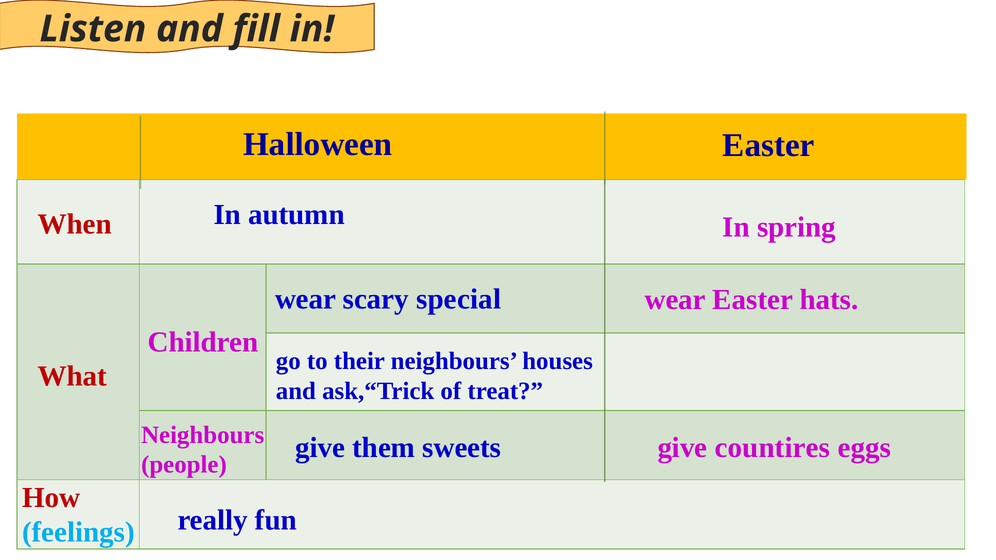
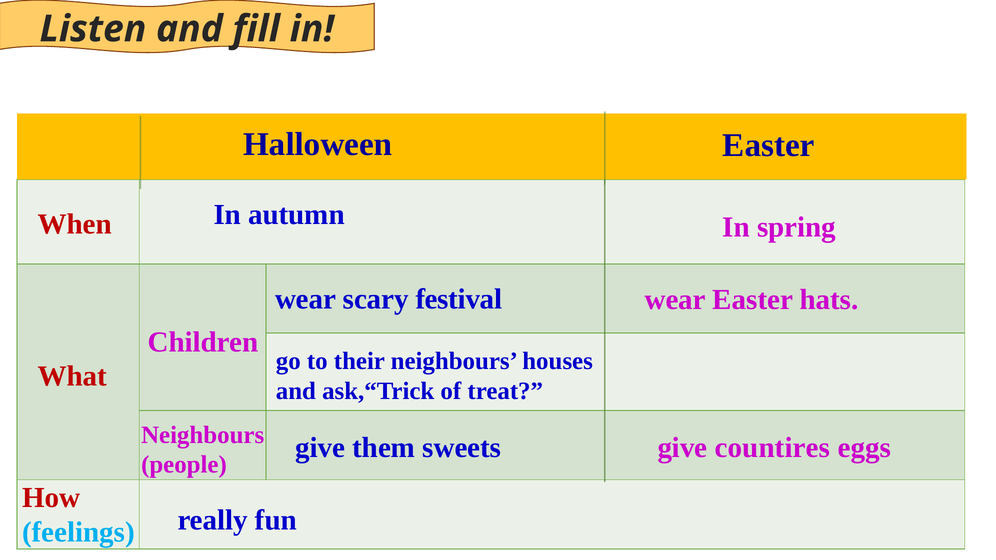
special: special -> festival (459, 299)
